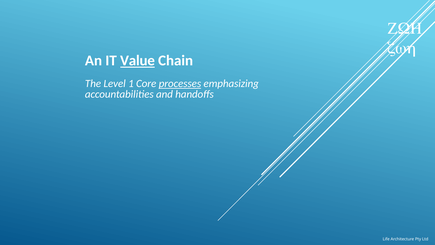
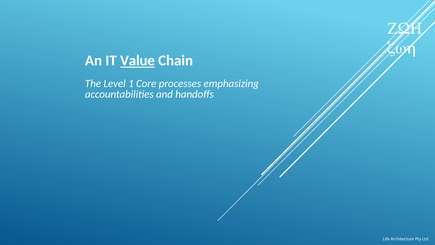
processes underline: present -> none (180, 84)
